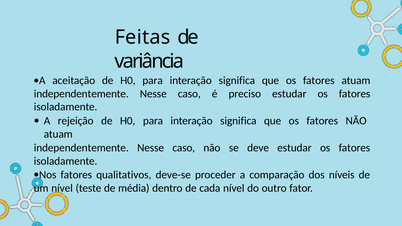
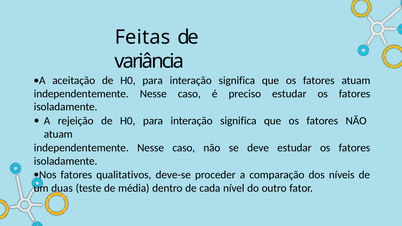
um nível: nível -> duas (62, 188)
